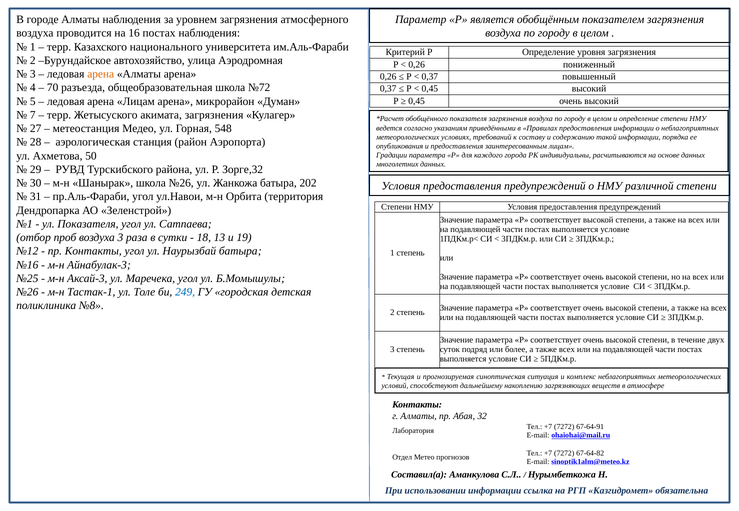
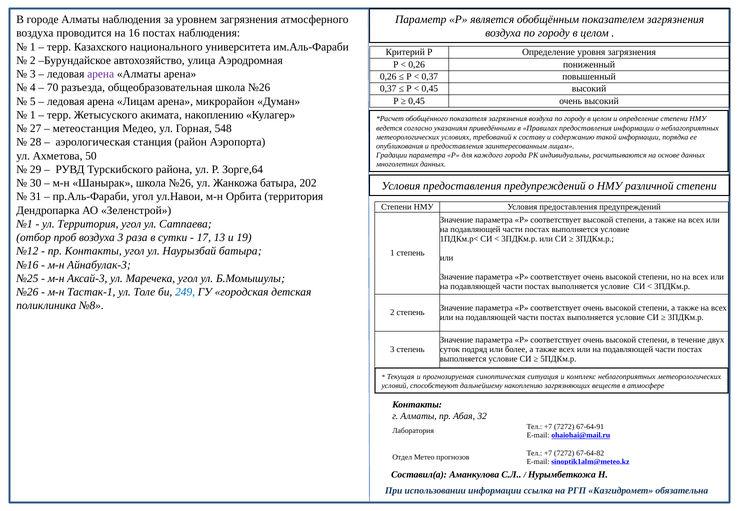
арена colour: orange -> purple (101, 74)
общеобразовательная школа №72: №72 -> №26 (259, 88)
7: 7 -> 1 (33, 115)
акимата загрязнения: загрязнения -> накоплению (214, 115)
Зорге,32: Зорге,32 -> Зорге,64 (243, 170)
ул Показателя: Показателя -> Территория (88, 224)
18: 18 -> 17 (204, 238)
